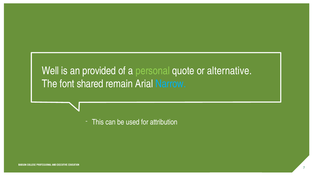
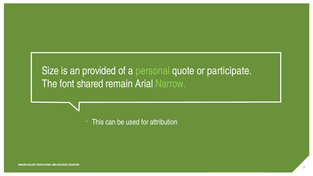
Well: Well -> Size (50, 71)
alternative: alternative -> participate (230, 71)
Narrow colour: light blue -> light green (171, 84)
